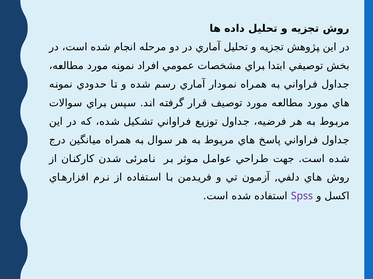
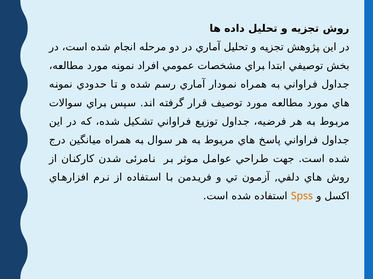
Spss colour: purple -> orange (302, 196)
